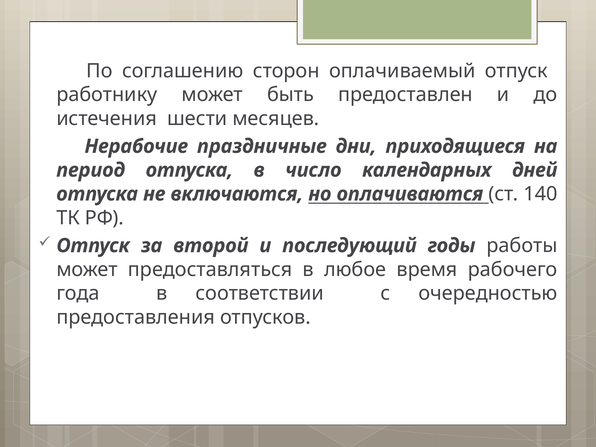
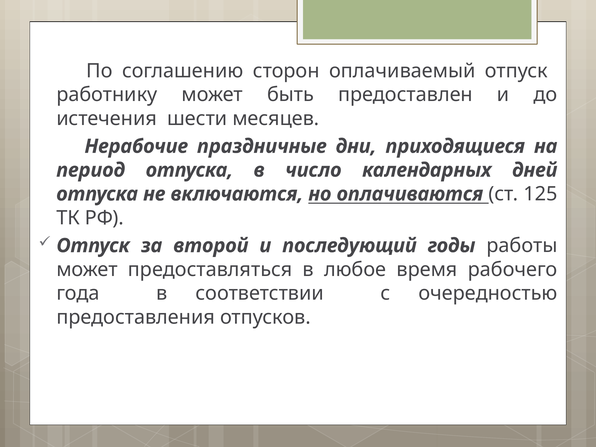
140: 140 -> 125 (540, 194)
